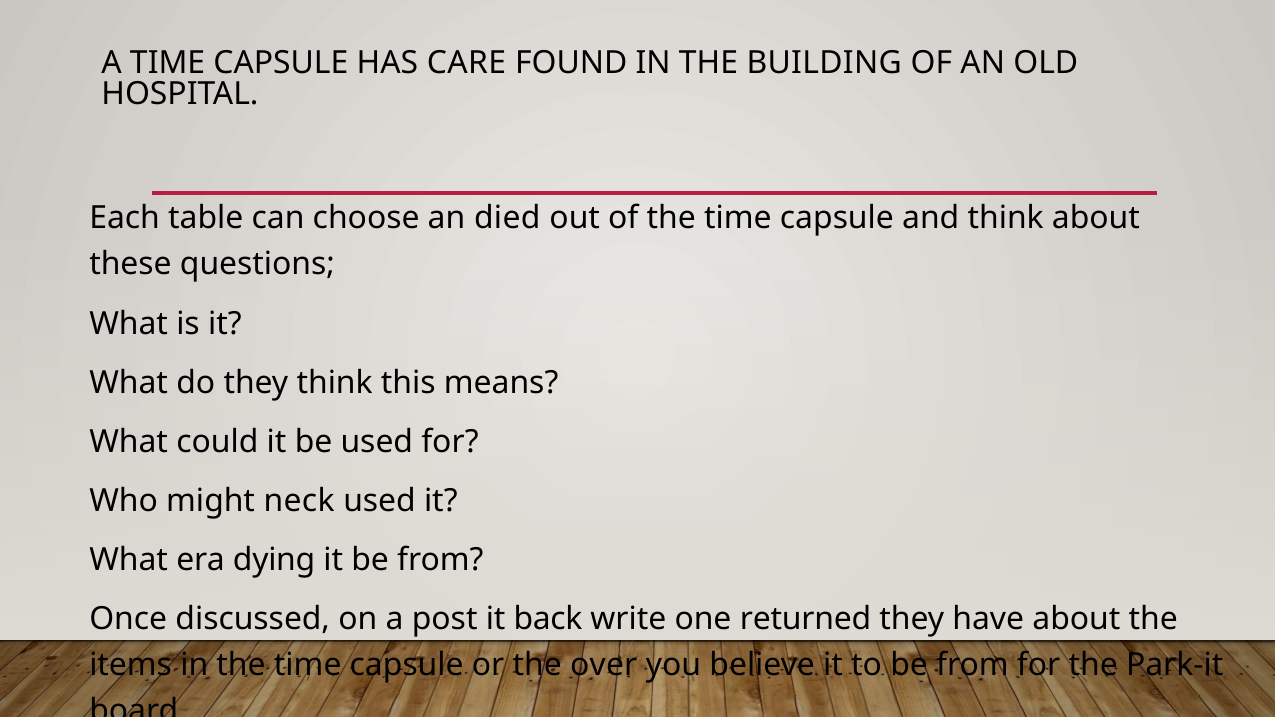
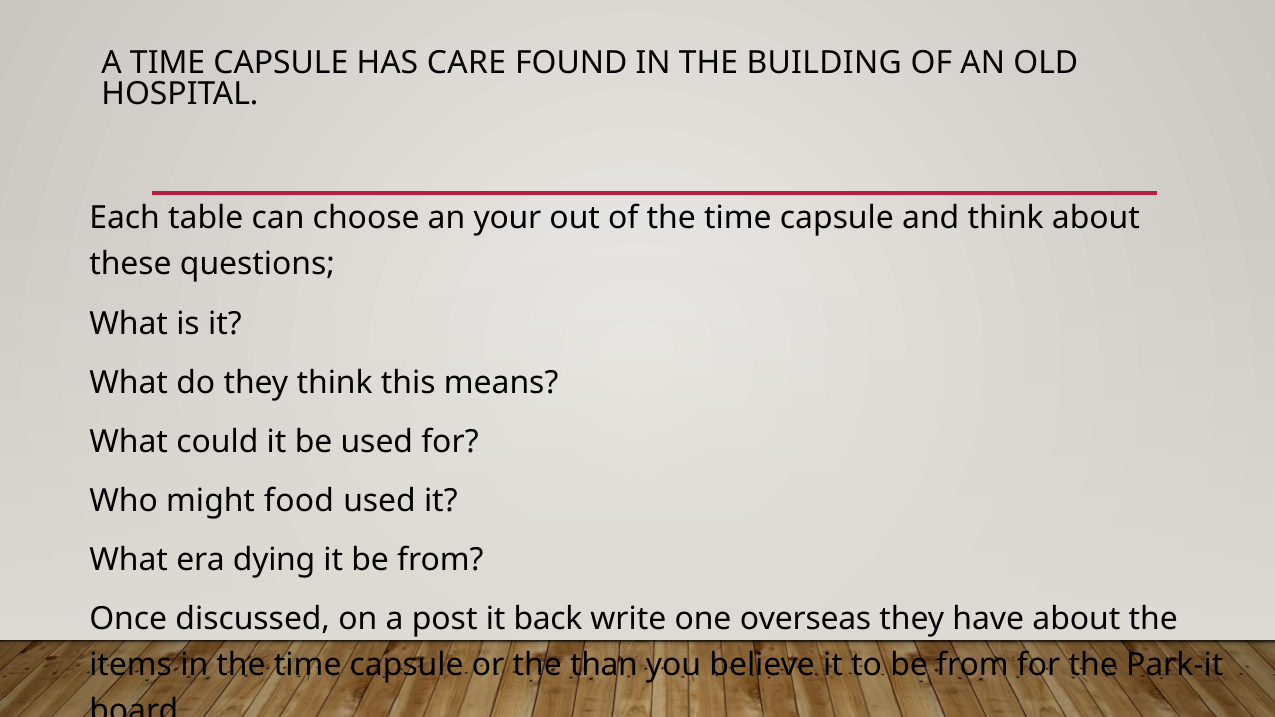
died: died -> your (508, 219)
neck: neck -> food (299, 501)
returned: returned -> overseas (806, 620)
over: over -> than (604, 665)
